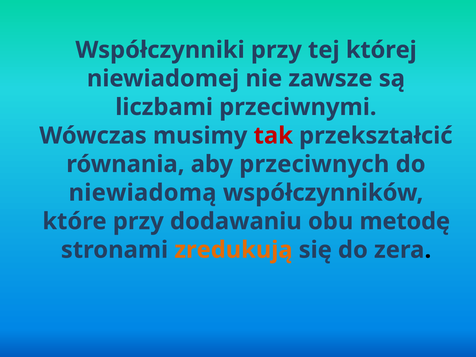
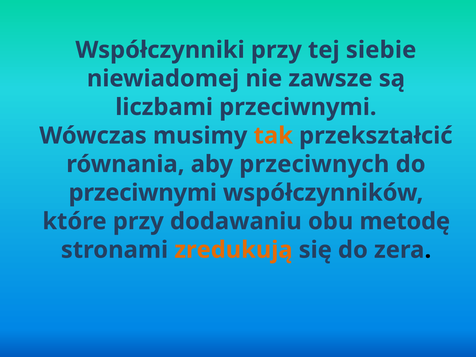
której: której -> siebie (381, 50)
tak colour: red -> orange (273, 136)
niewiadomą: niewiadomą -> przeciwnymi (143, 193)
